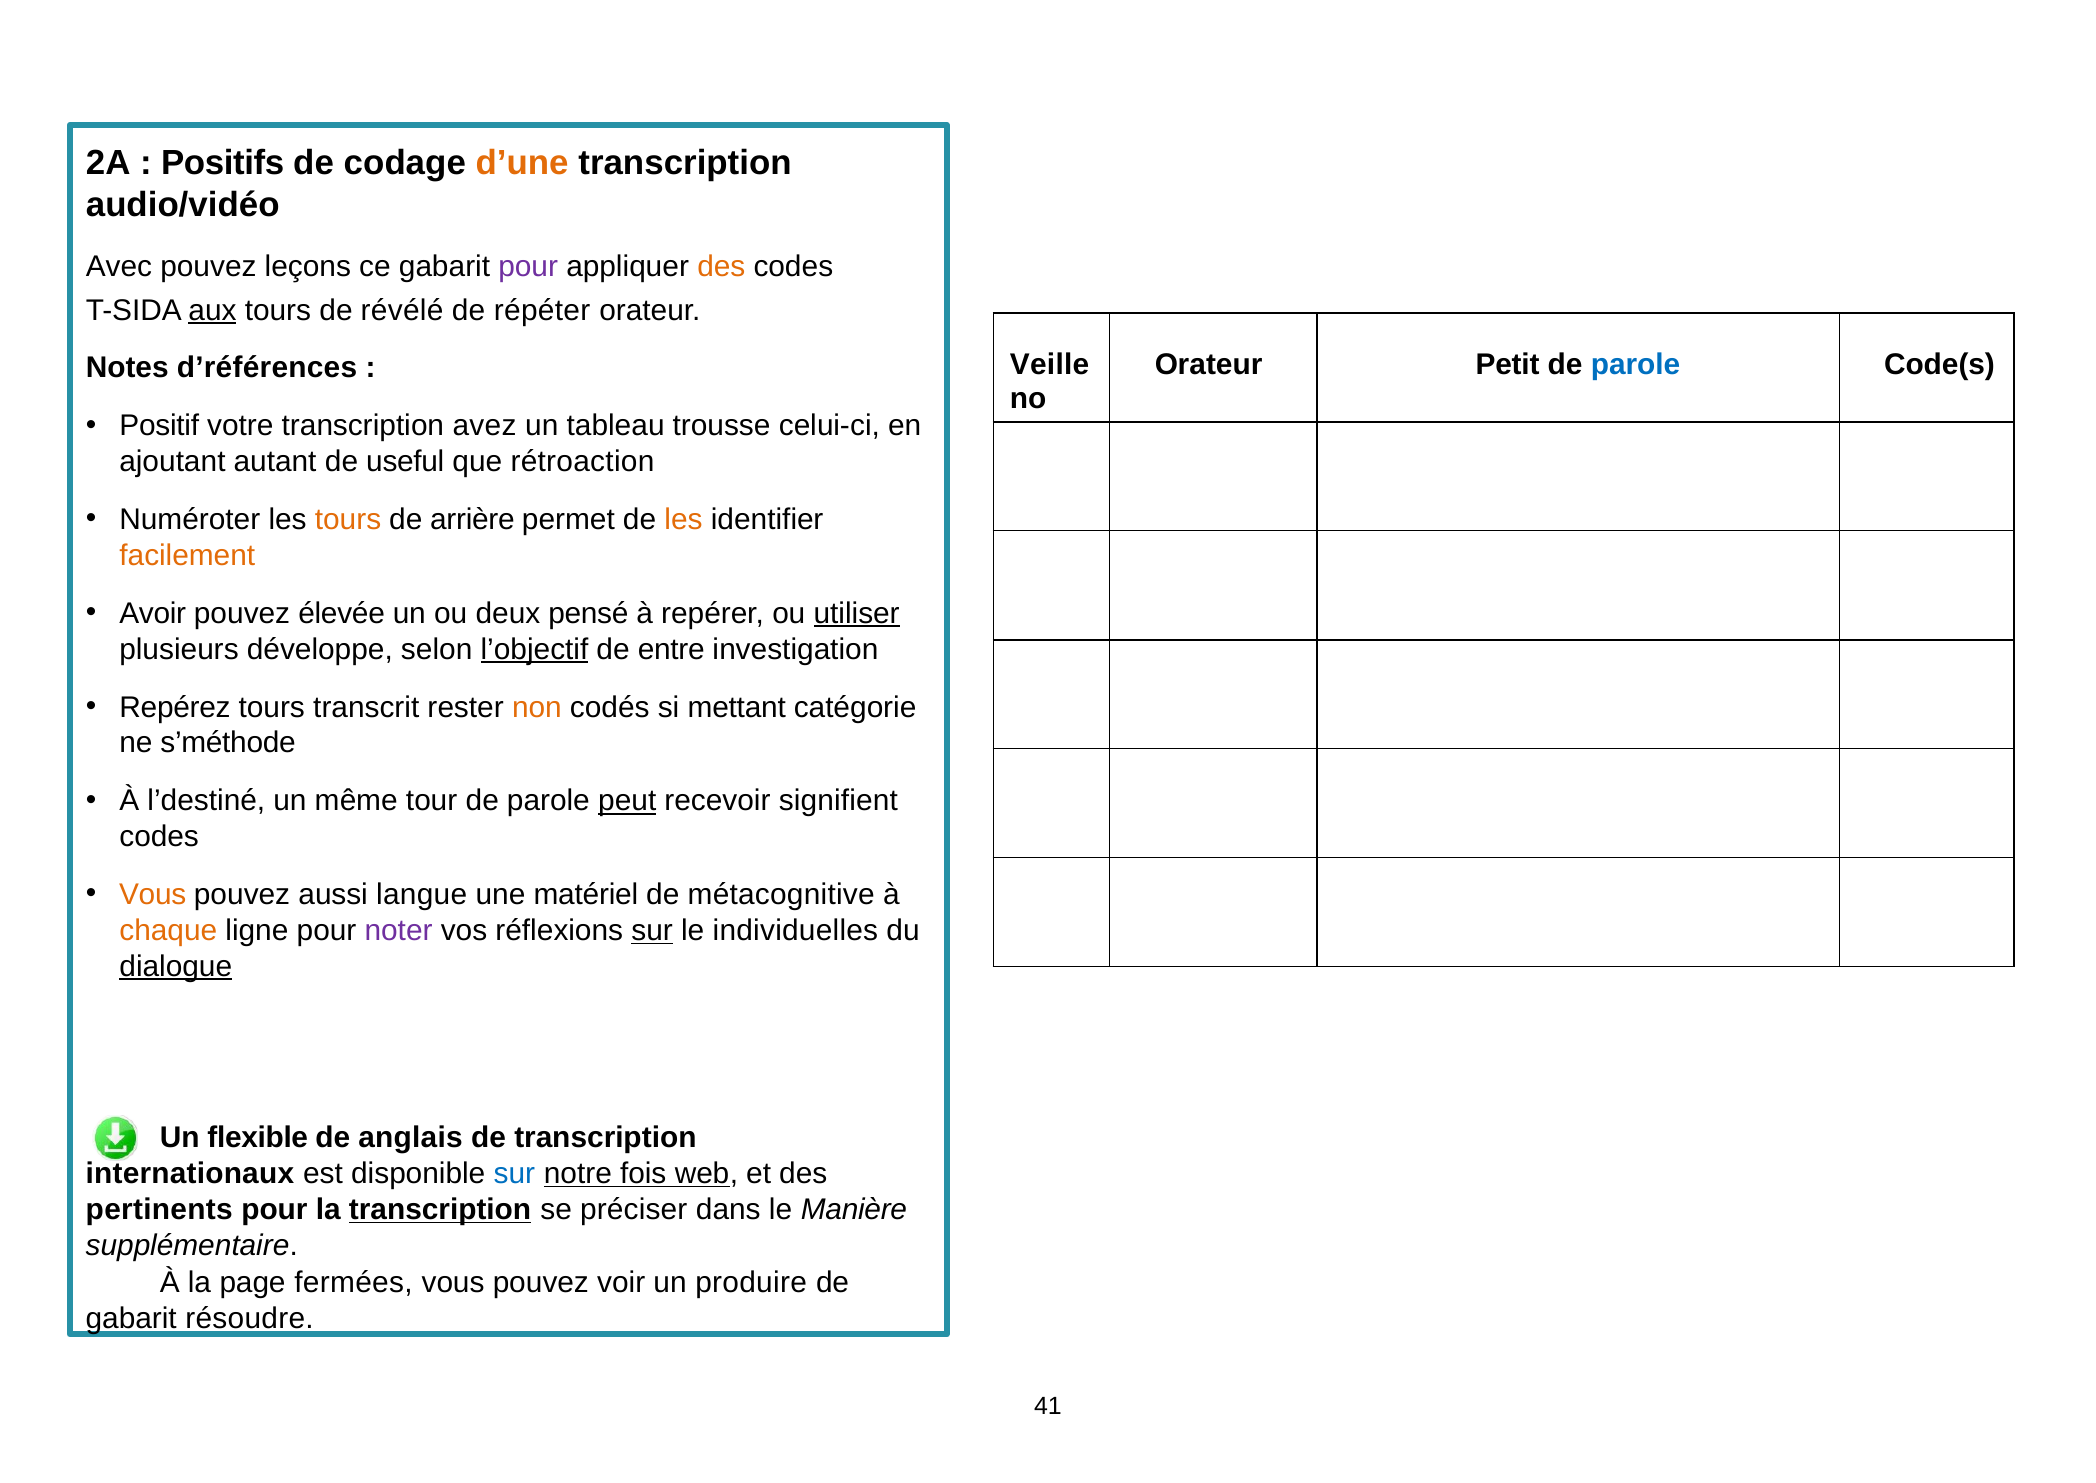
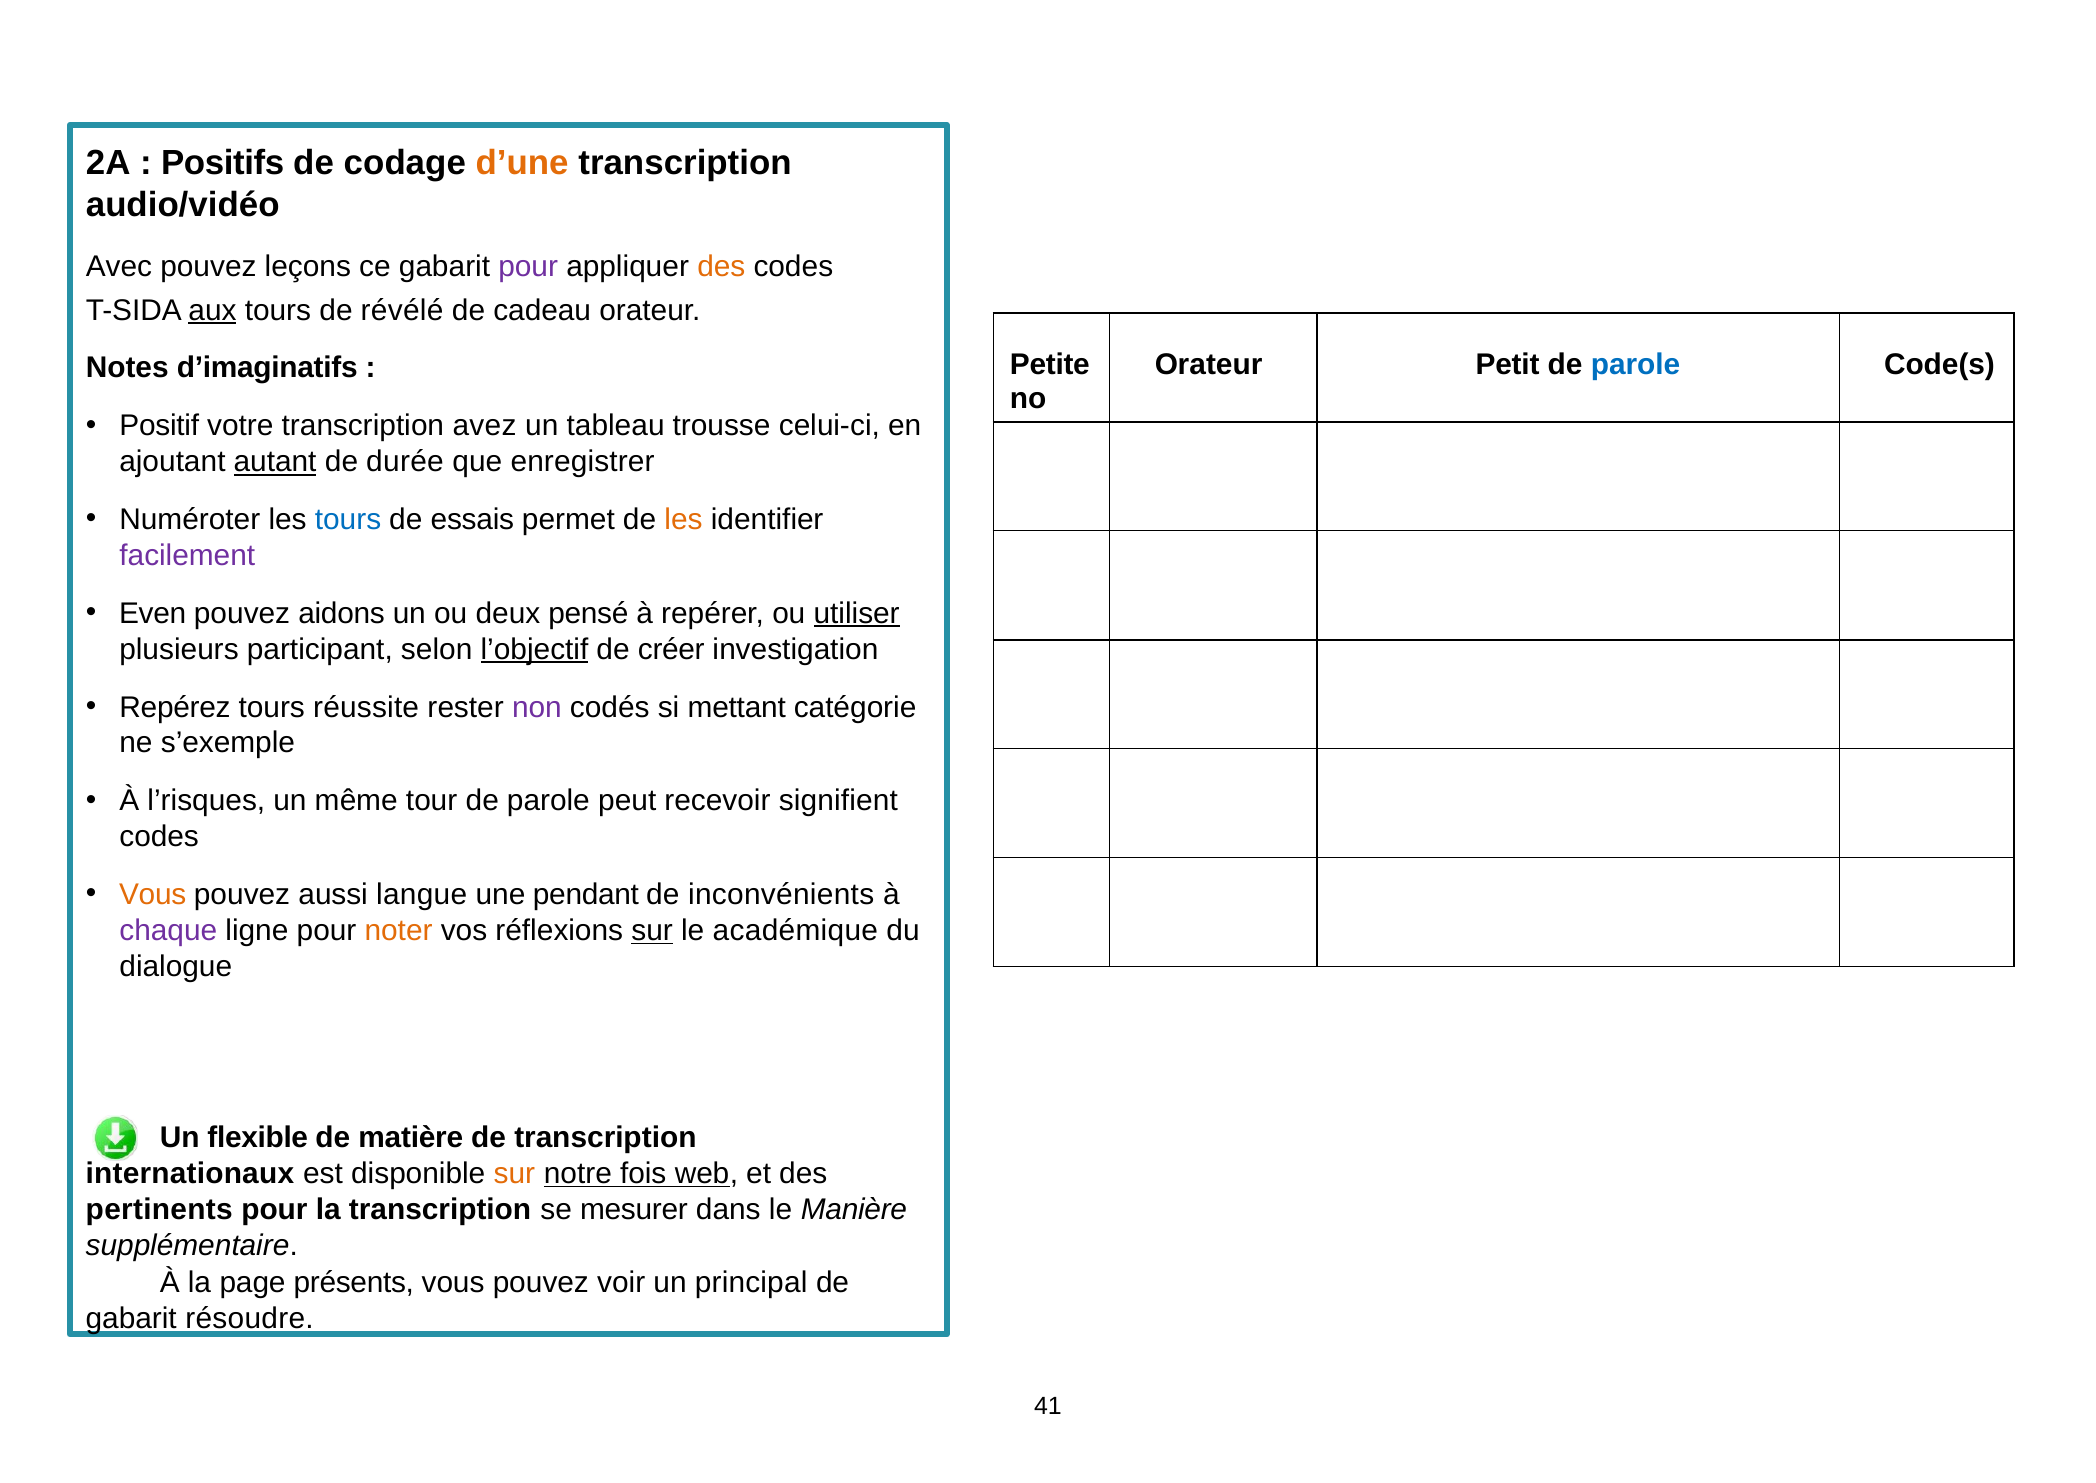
répéter: répéter -> cadeau (542, 310)
Veille: Veille -> Petite (1050, 365)
d’références: d’références -> d’imaginatifs (267, 368)
autant underline: none -> present (275, 462)
useful: useful -> durée (405, 462)
rétroaction: rétroaction -> enregistrer (583, 462)
tours colour: orange -> blue (348, 520)
arrière: arrière -> essais (472, 520)
facilement colour: orange -> purple (187, 555)
Avoir: Avoir -> Even (153, 613)
élevée: élevée -> aidons (342, 613)
développe: développe -> participant (320, 649)
entre: entre -> créer (671, 649)
transcrit: transcrit -> réussite (366, 707)
non colour: orange -> purple (537, 707)
s’méthode: s’méthode -> s’exemple (228, 743)
l’destiné: l’destiné -> l’risques (206, 801)
peut underline: present -> none (627, 801)
matériel: matériel -> pendant (586, 894)
métacognitive: métacognitive -> inconvénients (781, 894)
chaque colour: orange -> purple (168, 930)
noter colour: purple -> orange (399, 930)
individuelles: individuelles -> académique (795, 930)
dialogue underline: present -> none (176, 966)
anglais: anglais -> matière (411, 1137)
sur colour: blue -> orange (514, 1173)
transcription underline: present -> none (440, 1209)
préciser: préciser -> mesurer (634, 1209)
fermées: fermées -> présents (354, 1282)
produire: produire -> principal (751, 1282)
